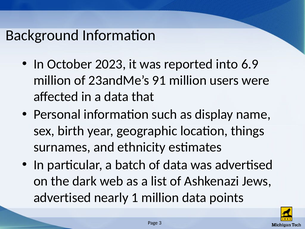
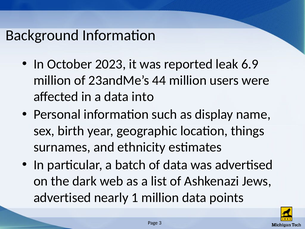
into: into -> leak (227, 64)
91: 91 -> 44 (159, 80)
that: that -> into (143, 97)
